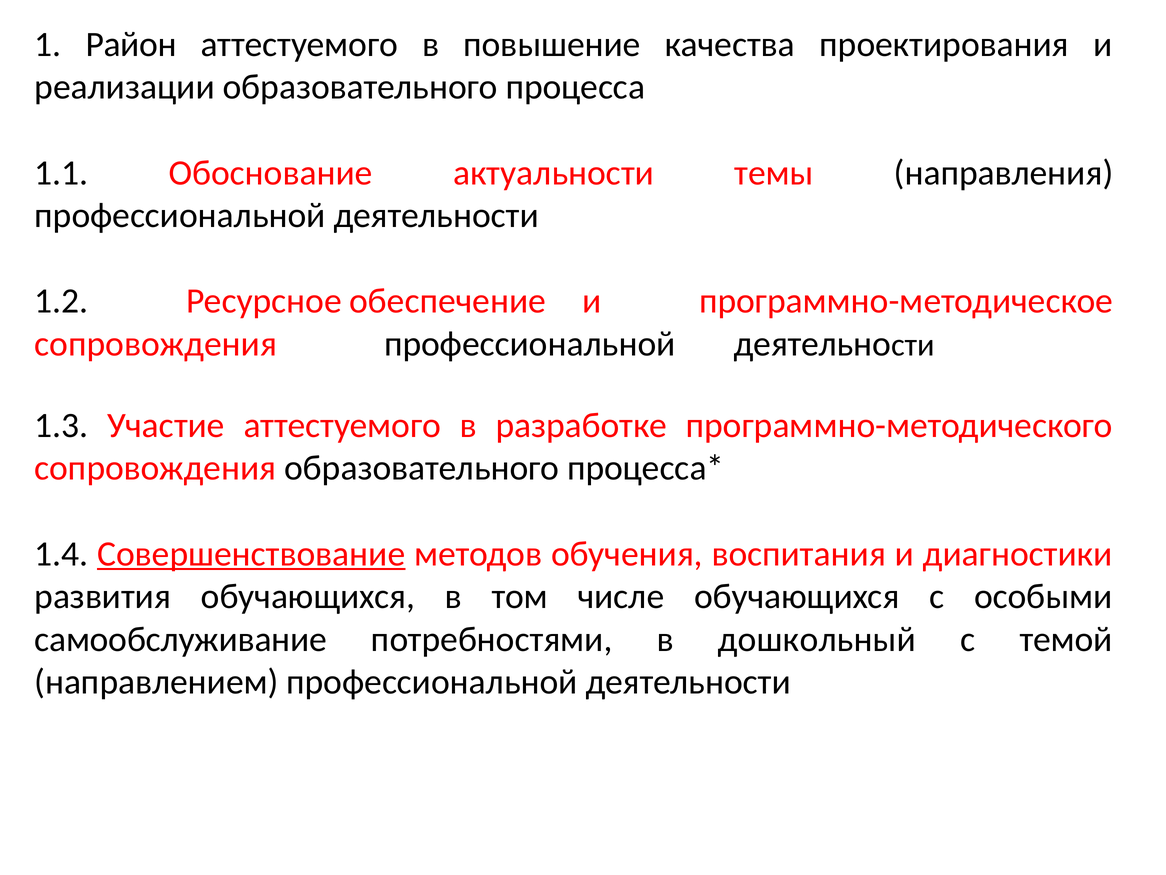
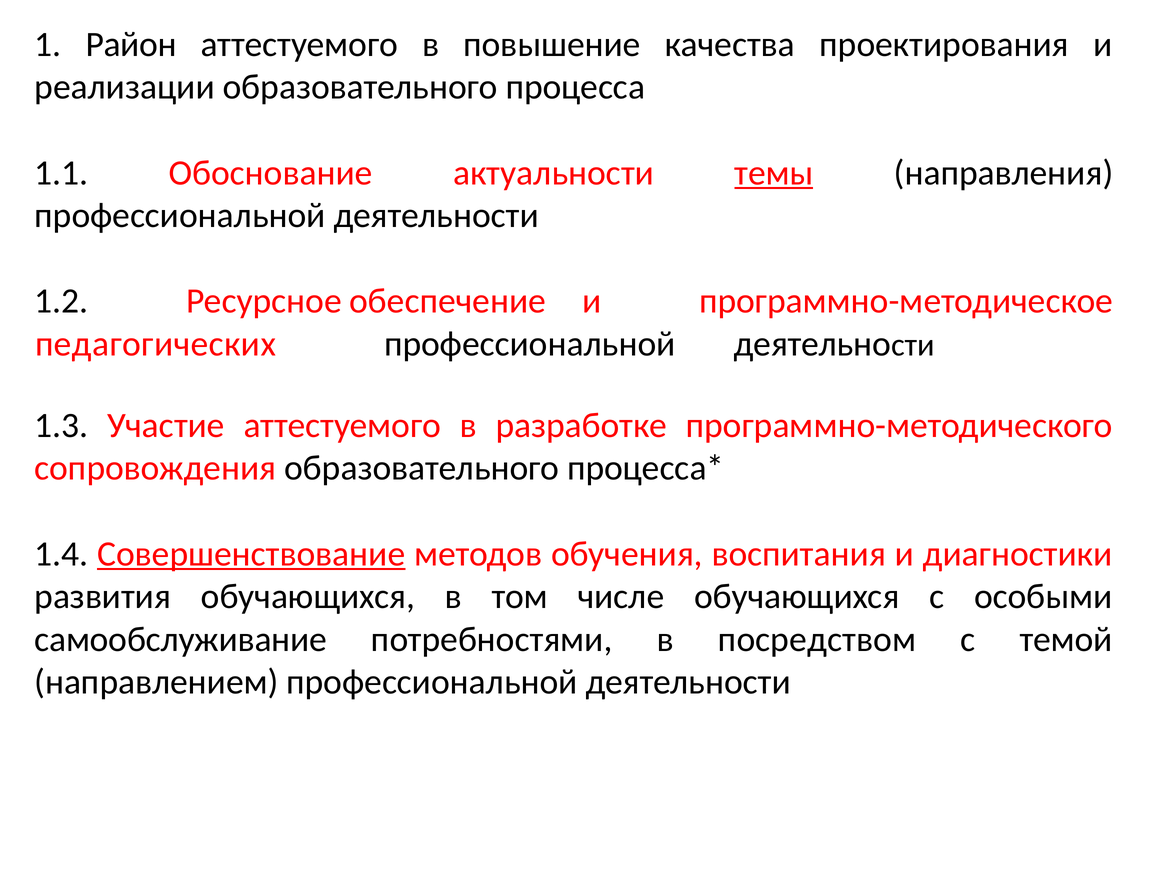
темы underline: none -> present (774, 173)
сопровождения: сопровождения -> педагогических (156, 344)
дошкольный: дошкольный -> посредством (817, 639)
